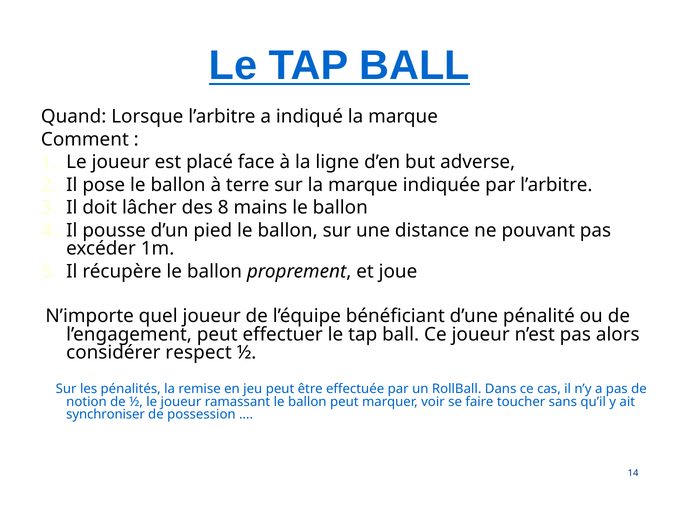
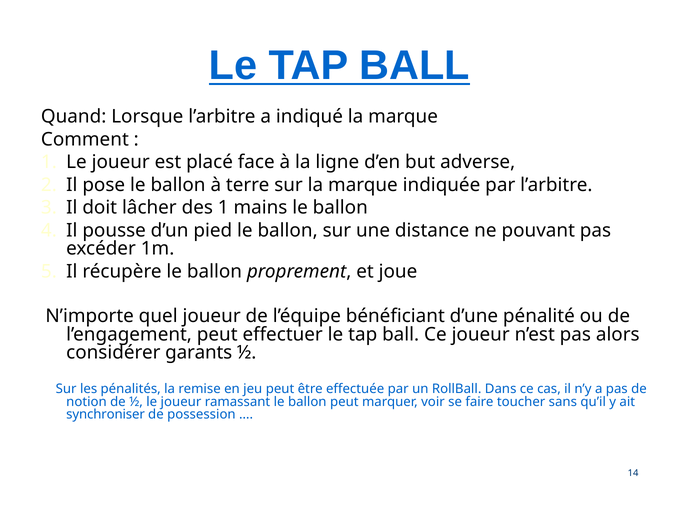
des 8: 8 -> 1 (223, 208)
respect: respect -> garants (199, 353)
